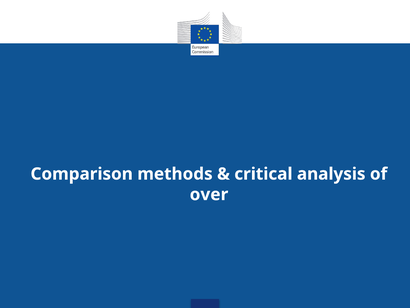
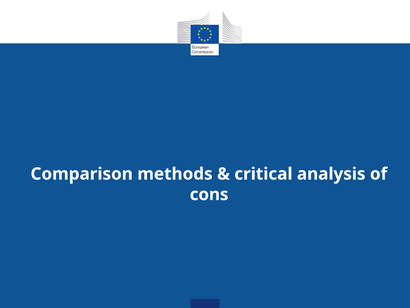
over: over -> cons (209, 194)
